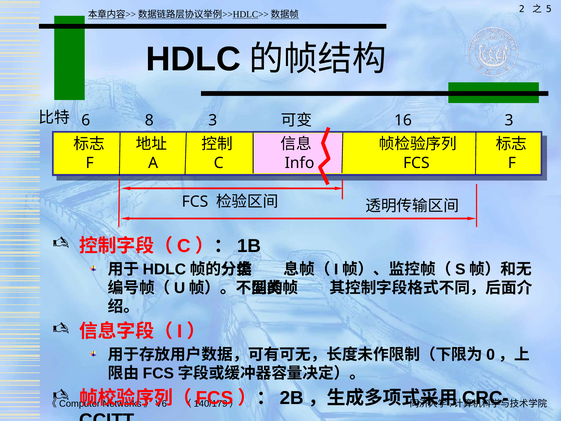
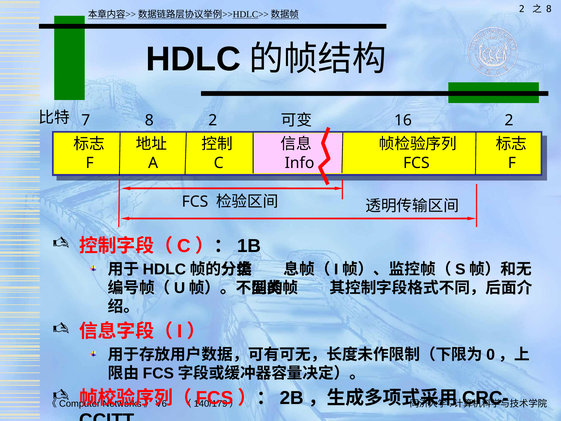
5: 5 -> 8 (549, 9)
6: 6 -> 7 (86, 120)
8 3: 3 -> 2 (213, 120)
16 3: 3 -> 2 (509, 120)
